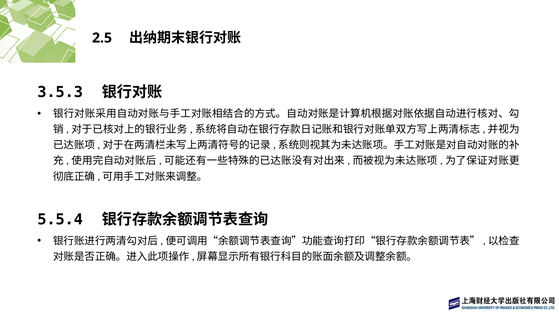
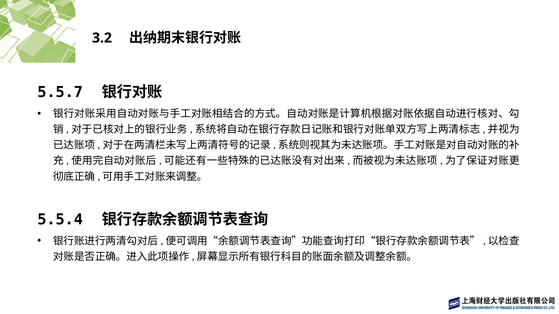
2.5: 2.5 -> 3.2 (102, 38)
3.5.3: 3.5.3 -> 5.5.7 (60, 92)
